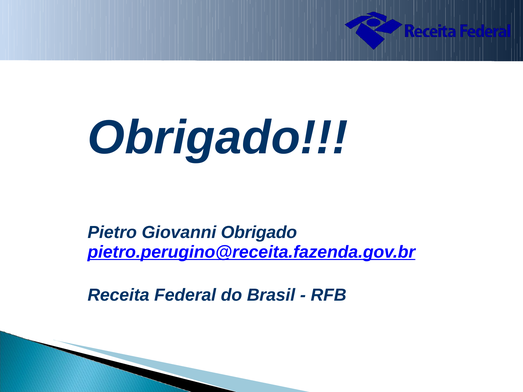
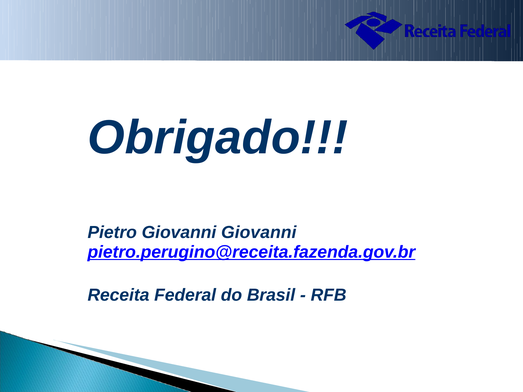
Giovanni Obrigado: Obrigado -> Giovanni (259, 233)
